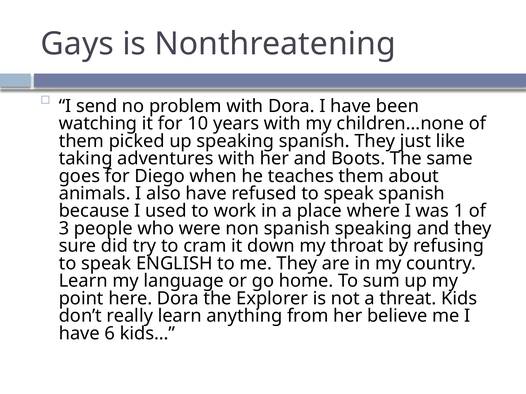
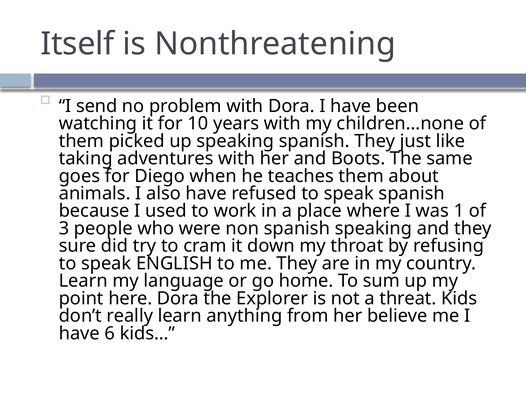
Gays: Gays -> Itself (77, 44)
